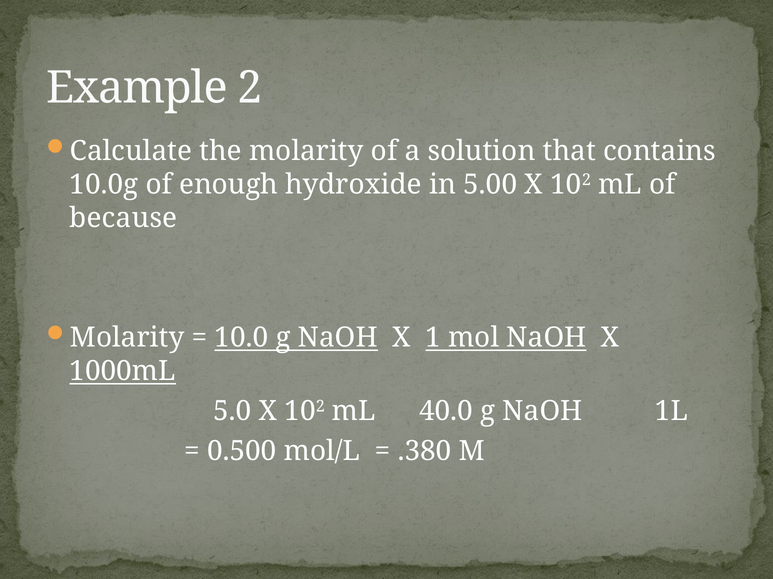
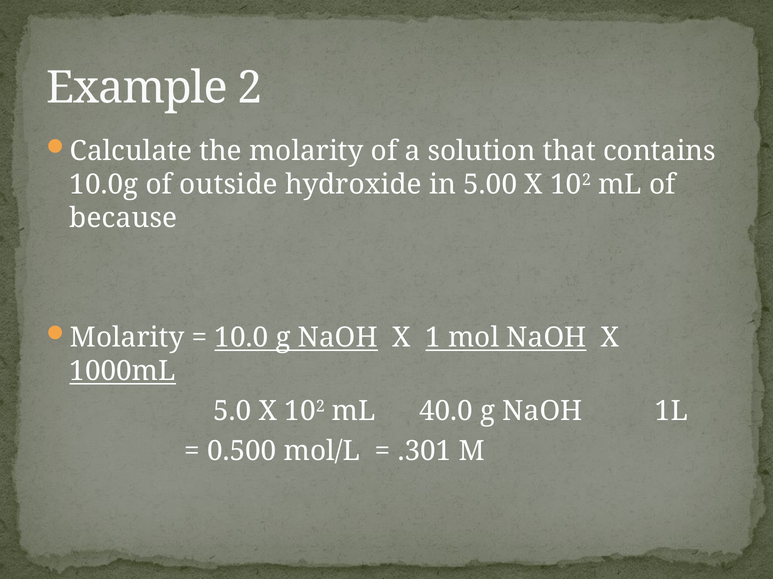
enough: enough -> outside (229, 185)
.380: .380 -> .301 (425, 451)
